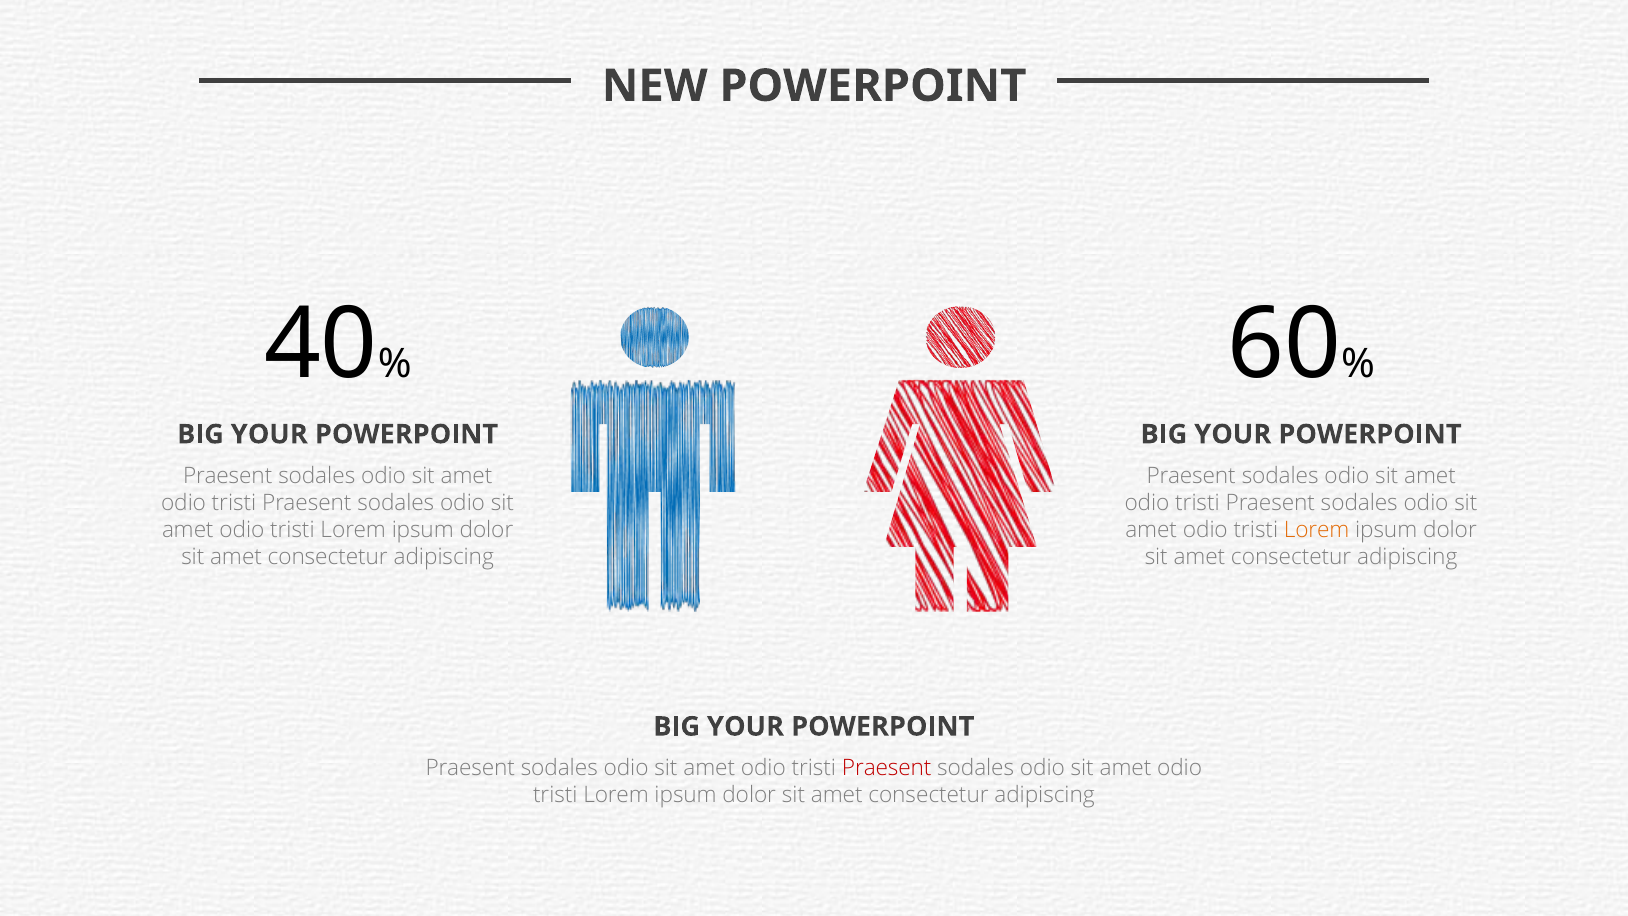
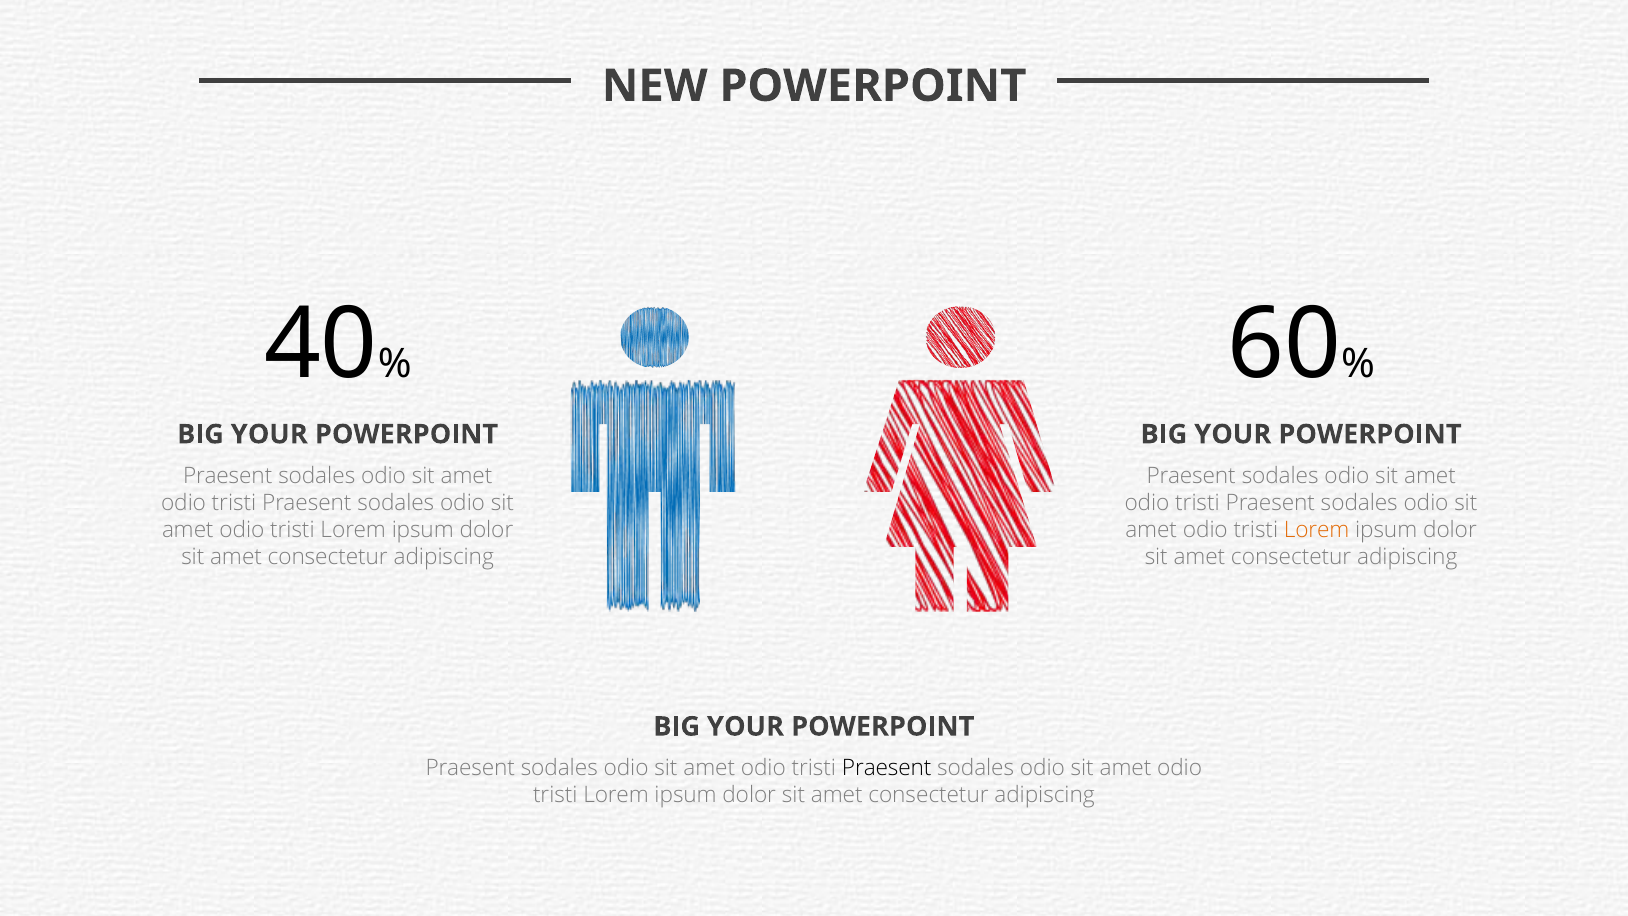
Praesent colour: red -> black (887, 768)
